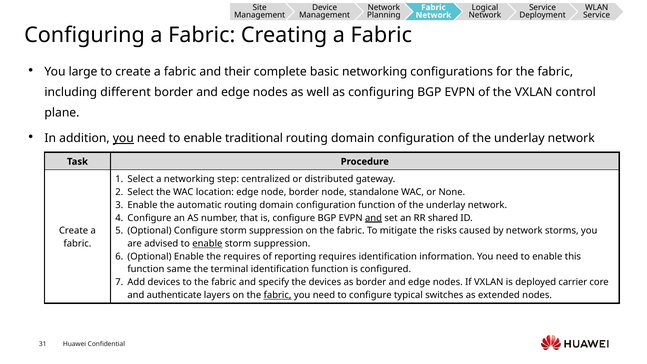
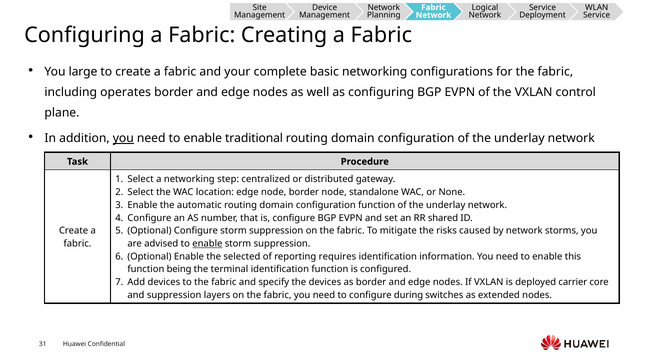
their: their -> your (237, 72)
different: different -> operates (126, 92)
and underline: present -> none (373, 218)
the requires: requires -> selected (242, 256)
same: same -> being (179, 269)
and authenticate: authenticate -> suppression (174, 295)
fabric underline: present -> none (278, 295)
typical: typical -> during (408, 295)
